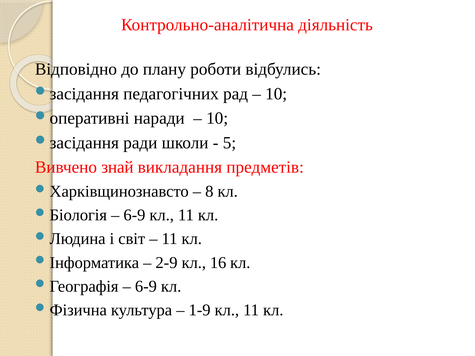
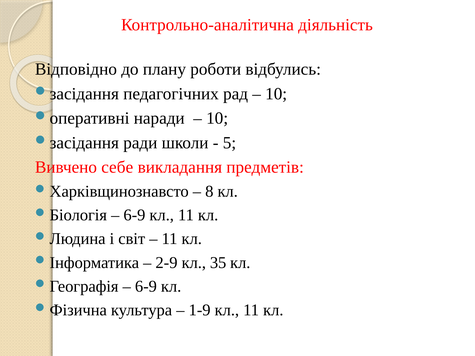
знай: знай -> себе (117, 167)
16: 16 -> 35 (218, 263)
